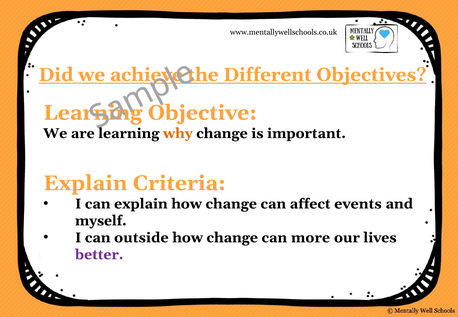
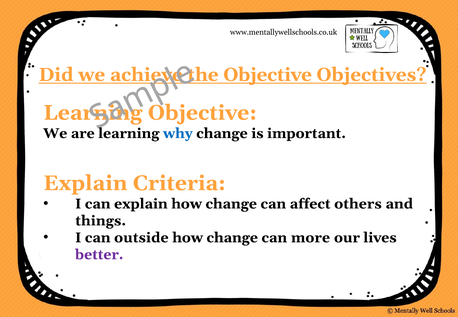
Different: Different -> Objective (268, 75)
why colour: orange -> blue (178, 133)
events: events -> others (358, 204)
myself: myself -> things (101, 221)
